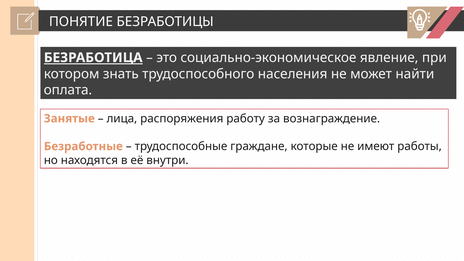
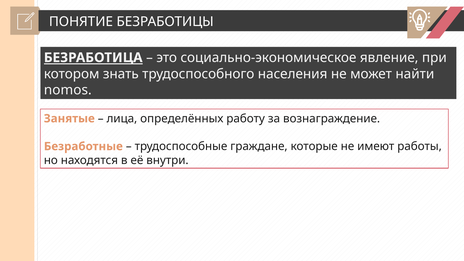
оплата: оплата -> nomos (68, 90)
распоряжения: распоряжения -> определённых (182, 119)
